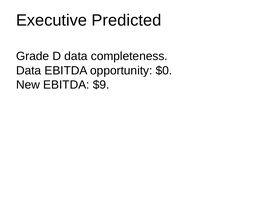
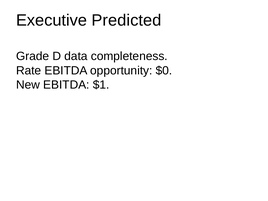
Data: Data -> Rate (29, 70)
$9: $9 -> $1 (101, 85)
